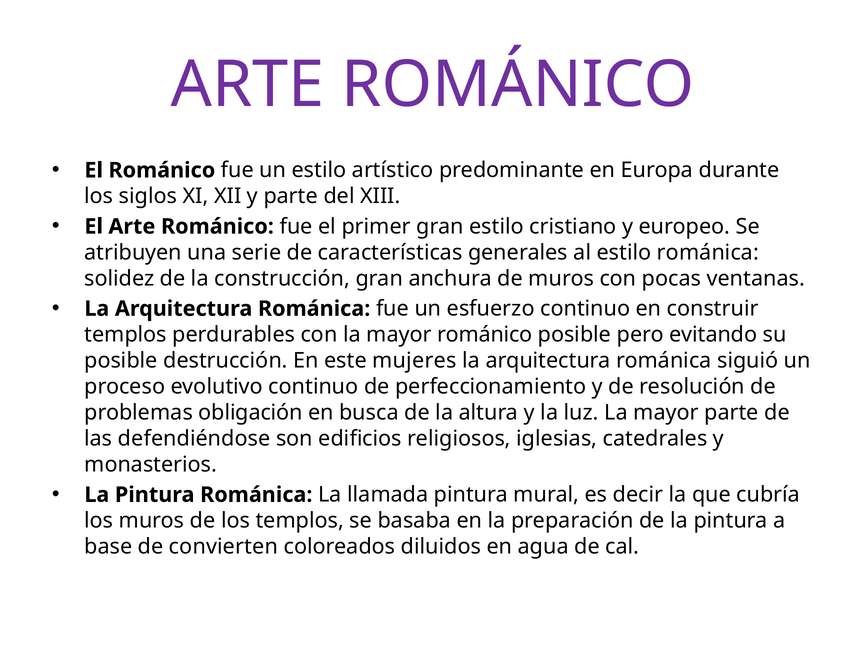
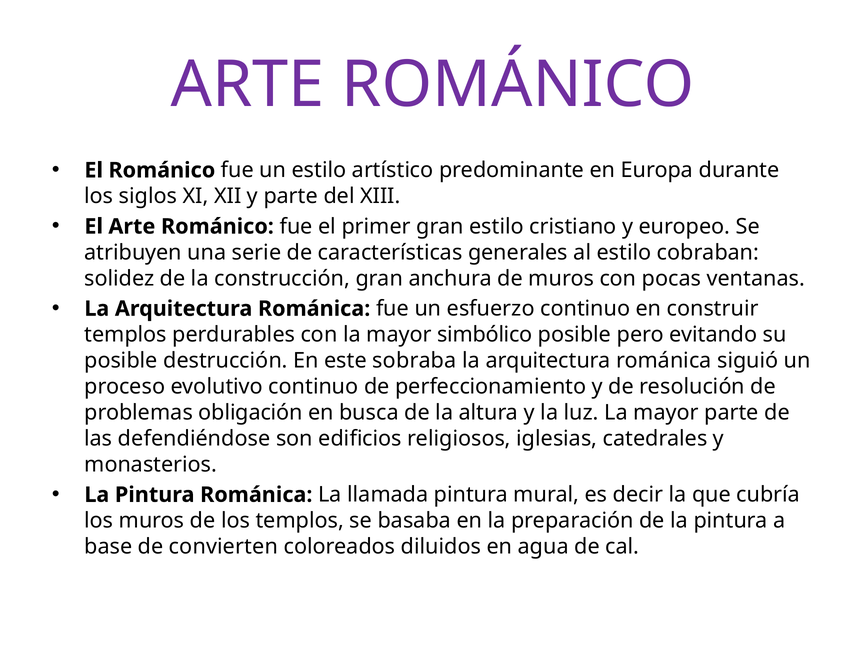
estilo románica: románica -> cobraban (708, 252)
mayor románico: románico -> simbólico (485, 335)
mujeres: mujeres -> sobraba (414, 360)
